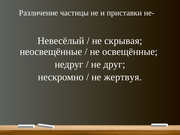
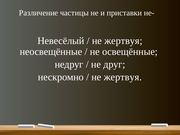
скрывая: скрывая -> жертвуя (123, 41)
